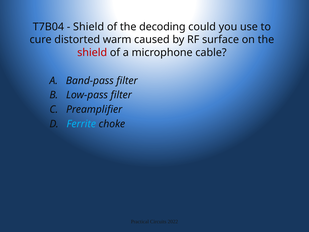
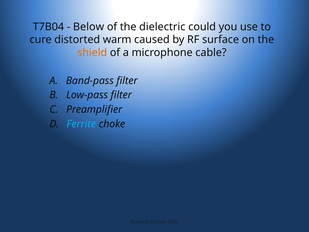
Shield: Shield -> Below (89, 27)
decoding: decoding -> dielectric (162, 27)
shield colour: red -> orange (92, 52)
